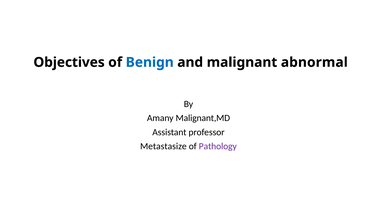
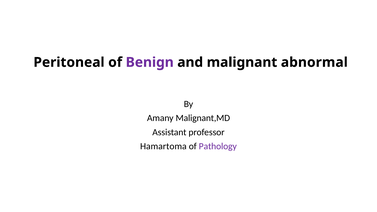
Objectives: Objectives -> Peritoneal (69, 62)
Benign colour: blue -> purple (150, 62)
Metastasize: Metastasize -> Hamartoma (163, 146)
